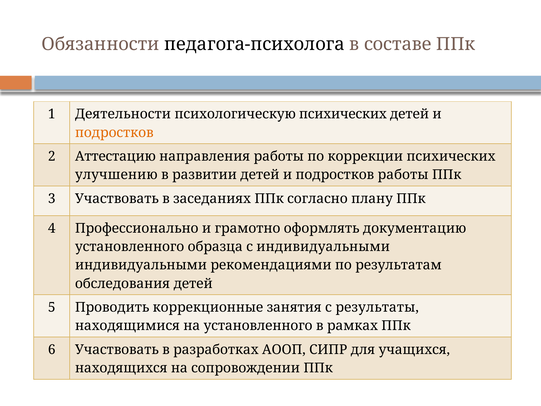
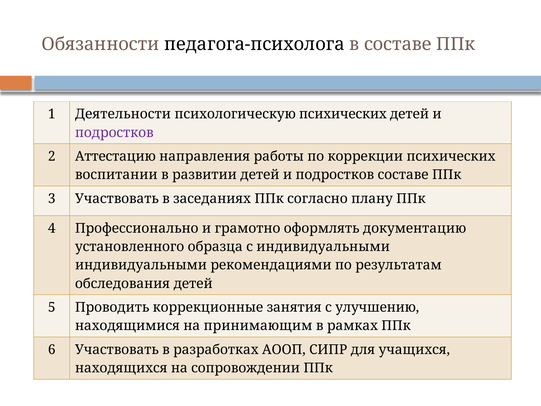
подростков colour: orange -> purple (114, 132)
улучшению: улучшению -> воспитании (116, 175)
подростков работы: работы -> составе (403, 175)
результаты: результаты -> улучшению (377, 307)
на установленного: установленного -> принимающим (258, 326)
